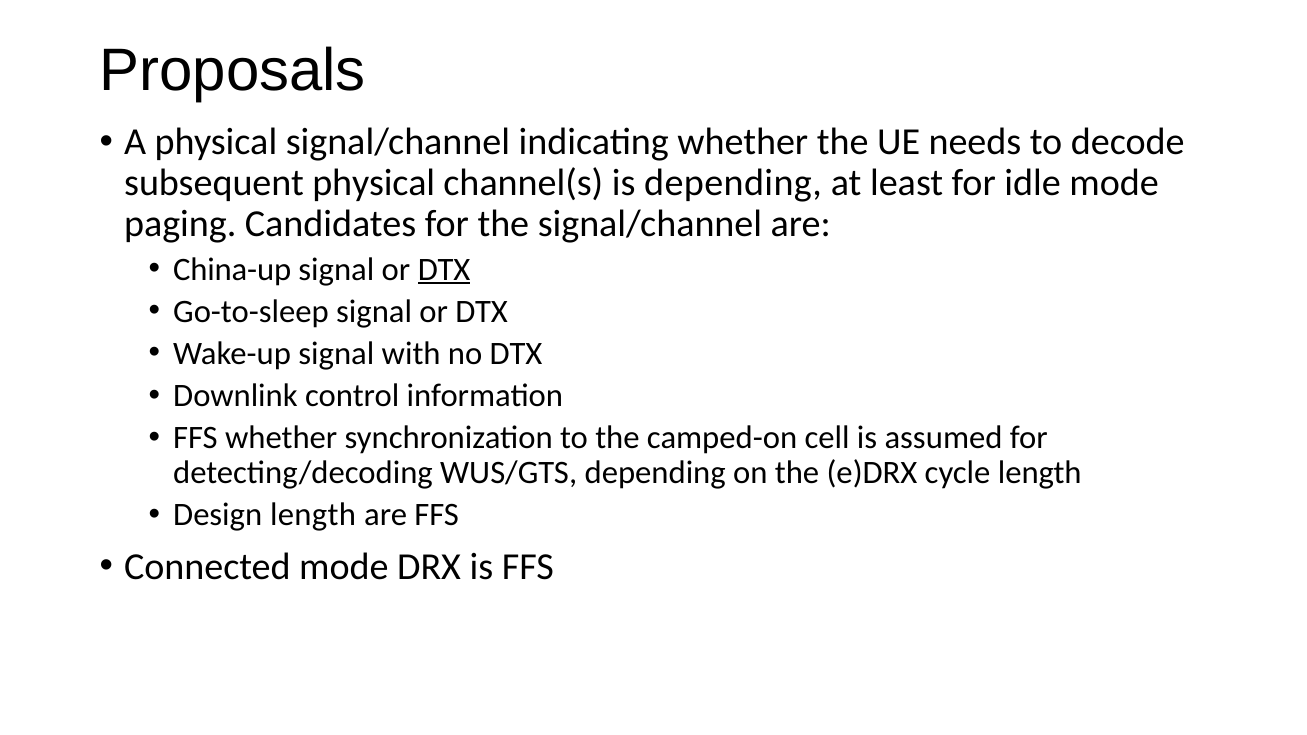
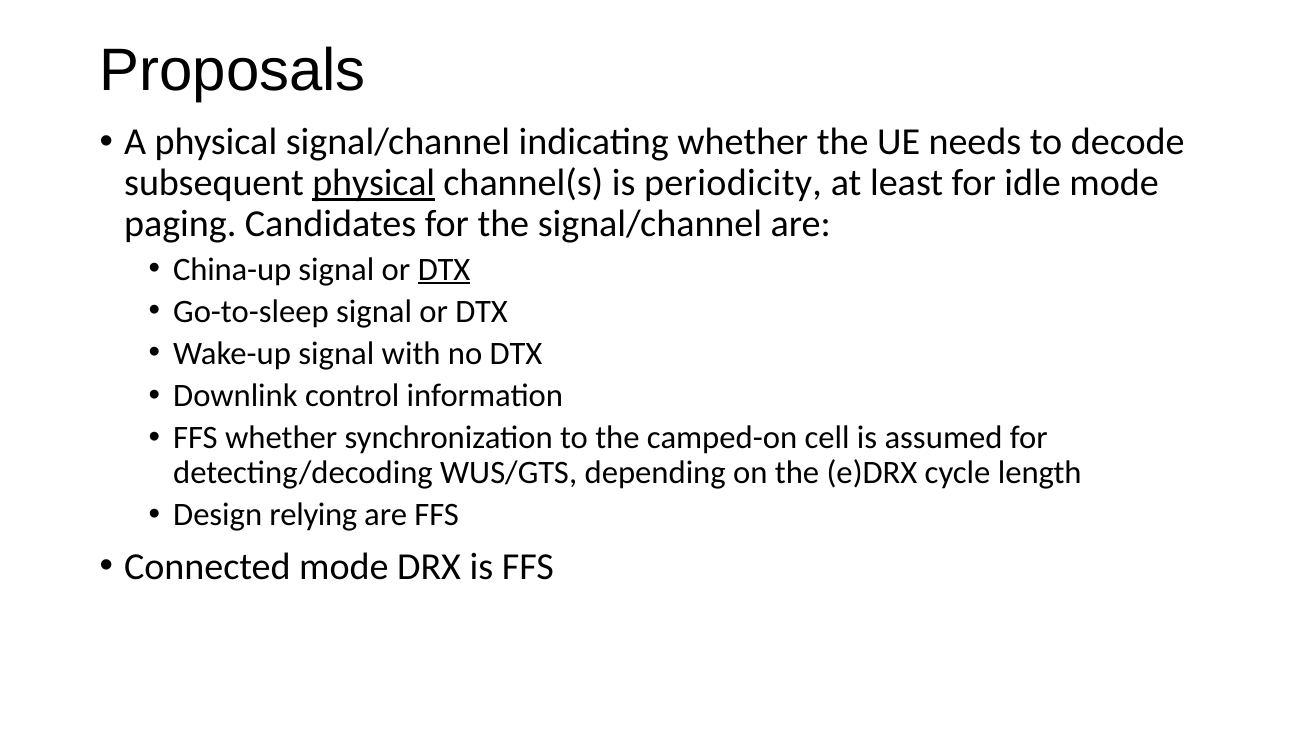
physical underline: none -> present (374, 183)
is depending: depending -> periodicity (733, 183)
Design length: length -> relying (313, 515)
